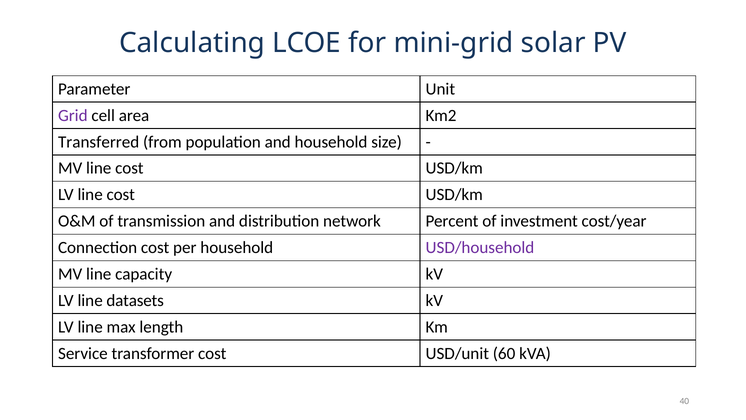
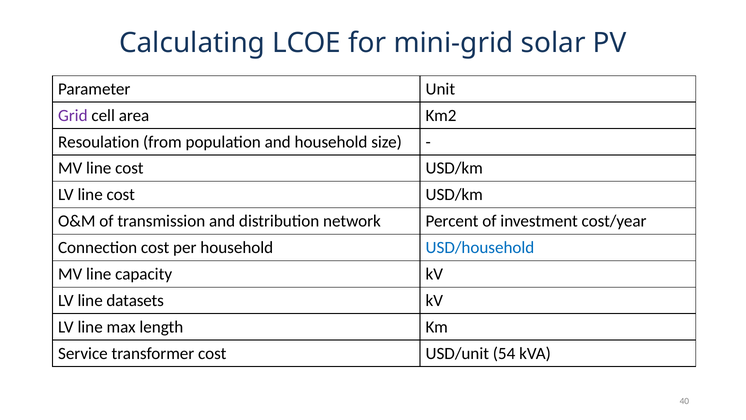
Transferred: Transferred -> Resoulation (99, 142)
USD/household colour: purple -> blue (480, 247)
60: 60 -> 54 (504, 353)
